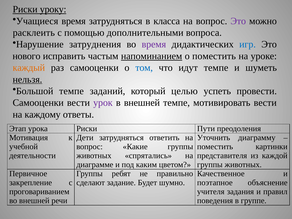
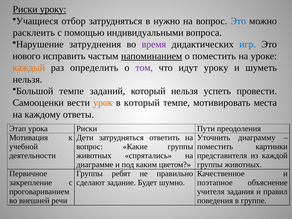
Учащиеся время: время -> отбор (74, 21)
класса: класса -> нужно (167, 21)
Это colour: purple -> blue (238, 21)
дополнительными: дополнительными -> индивидуальными (145, 33)
раз самооценки: самооценки -> определить (94, 68)
том colour: blue -> purple (144, 68)
идут темпе: темпе -> уроку (216, 68)
нельзя underline: present -> none (27, 79)
который целью: целью -> нельзя (185, 91)
урок colour: purple -> orange (103, 103)
в внешней: внешней -> который (142, 103)
мотивировать вести: вести -> места (265, 103)
